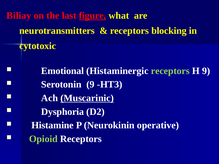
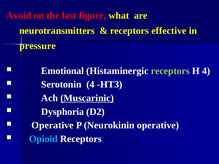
Biliay: Biliay -> Avoid (19, 16)
figure underline: present -> none (93, 16)
blocking: blocking -> effective (169, 31)
cytotoxic: cytotoxic -> pressure (38, 46)
H 9: 9 -> 4 (206, 71)
Serotonin 9: 9 -> 4 (90, 85)
Histamine: Histamine -> Operative (52, 125)
Opioid colour: light green -> light blue (43, 139)
